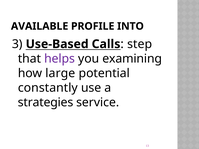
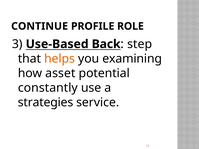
AVAILABLE: AVAILABLE -> CONTINUE (40, 26)
INTO: INTO -> ROLE (130, 26)
Calls: Calls -> Back (106, 44)
helps colour: purple -> orange (60, 59)
large: large -> asset (60, 73)
